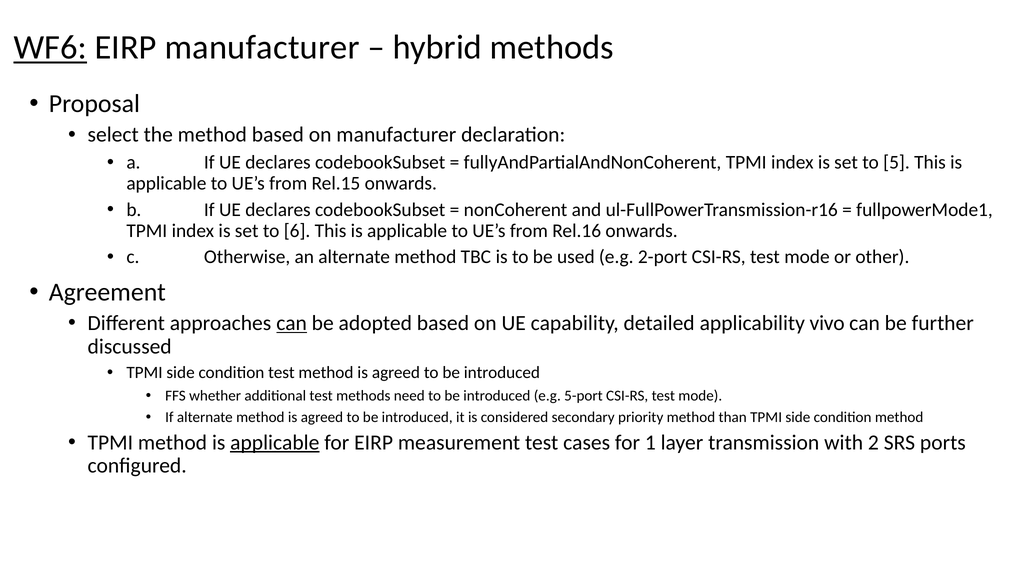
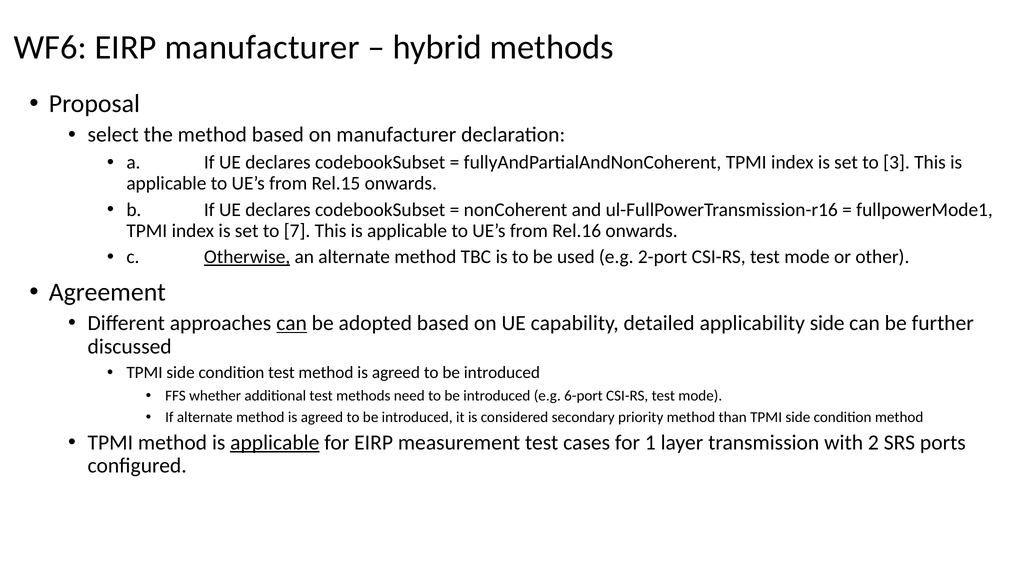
WF6 underline: present -> none (50, 48)
5: 5 -> 3 (896, 162)
6: 6 -> 7 (297, 230)
Otherwise underline: none -> present (247, 257)
applicability vivo: vivo -> side (827, 323)
5-port: 5-port -> 6-port (583, 395)
